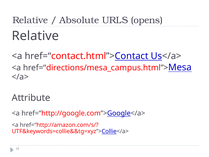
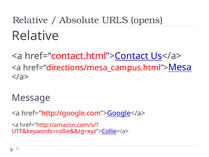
Attribute: Attribute -> Message (31, 98)
